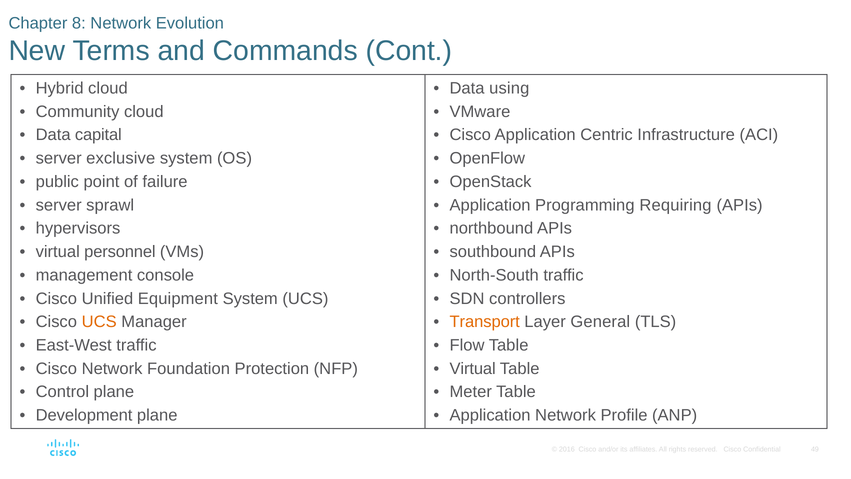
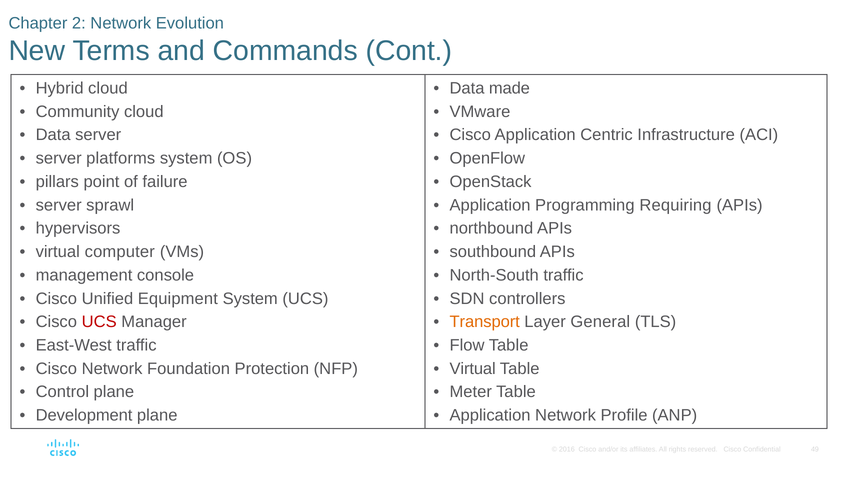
8: 8 -> 2 (79, 23)
using: using -> made (509, 88)
Data capital: capital -> server (98, 135)
exclusive: exclusive -> platforms (121, 158)
public: public -> pillars (57, 182)
personnel: personnel -> computer (120, 252)
UCS colour: orange -> red (99, 322)
